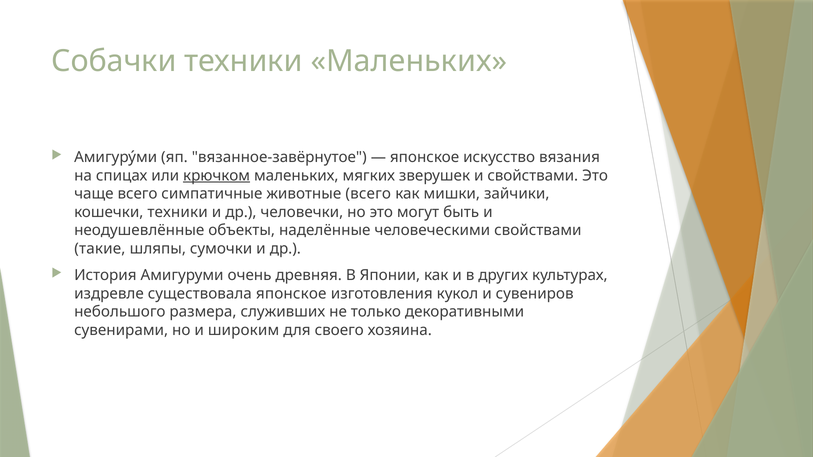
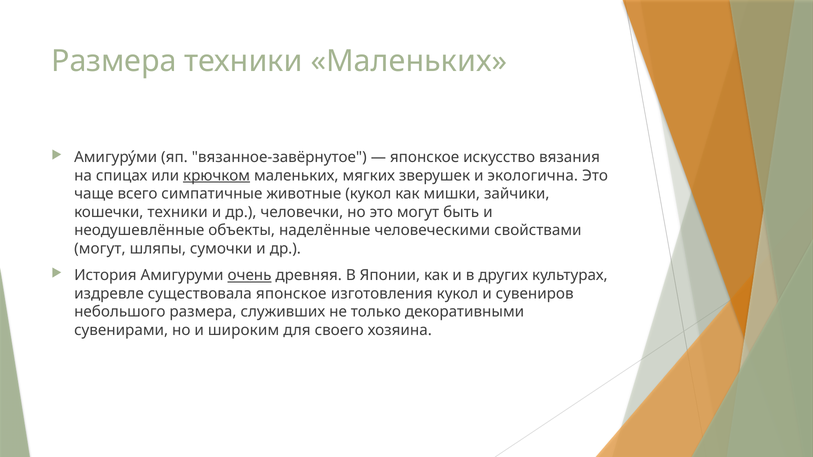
Собачки: Собачки -> Размера (114, 61)
и свойствами: свойствами -> экологична (533, 176)
животные всего: всего -> кукол (368, 194)
такие: такие -> могут (100, 249)
очень underline: none -> present (250, 276)
